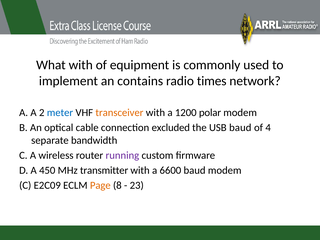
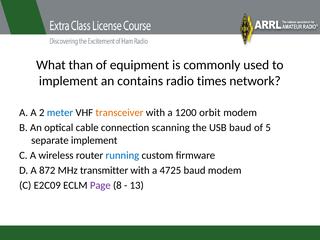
What with: with -> than (81, 65)
polar: polar -> orbit (210, 113)
excluded: excluded -> scanning (171, 128)
4: 4 -> 5 (268, 128)
separate bandwidth: bandwidth -> implement (94, 140)
running colour: purple -> blue (122, 155)
450: 450 -> 872 (47, 170)
6600: 6600 -> 4725 (170, 170)
Page colour: orange -> purple (100, 185)
23: 23 -> 13 (137, 185)
